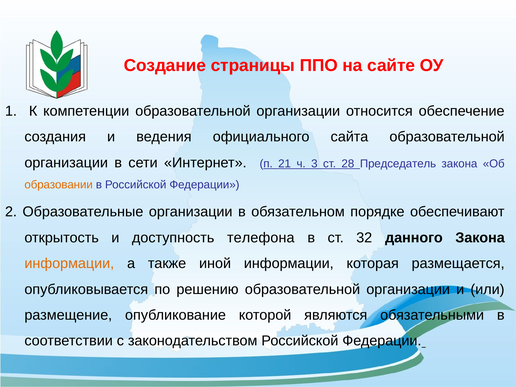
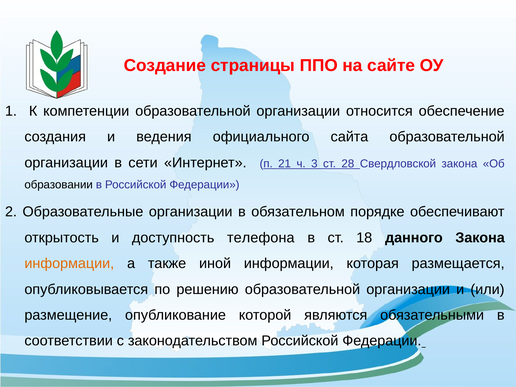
Председатель: Председатель -> Свердловской (398, 164)
образовании colour: orange -> black (59, 185)
32: 32 -> 18 (364, 238)
